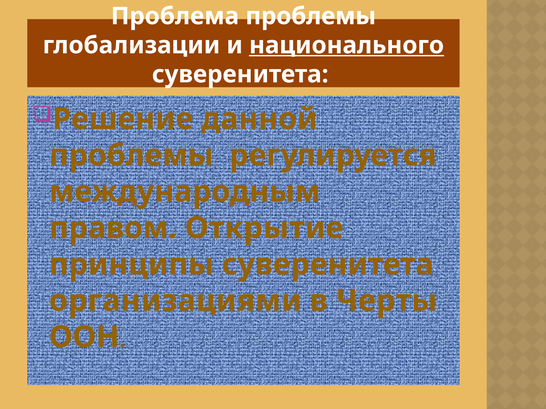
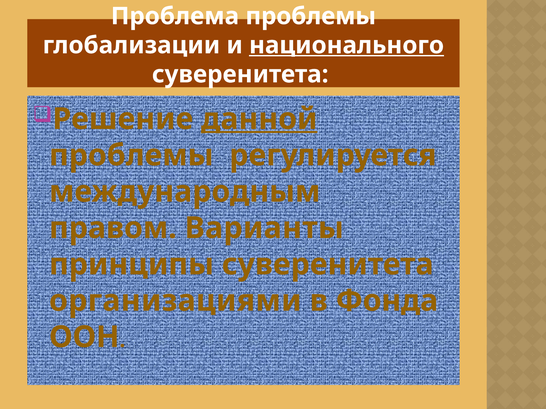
данной underline: none -> present (259, 119)
Открытие: Открытие -> Варианты (264, 228)
Черты: Черты -> Фонда (387, 301)
